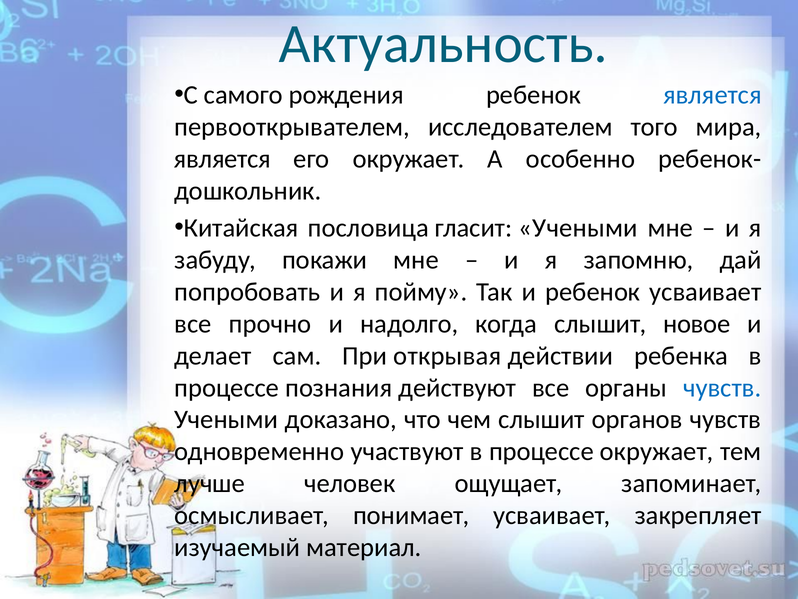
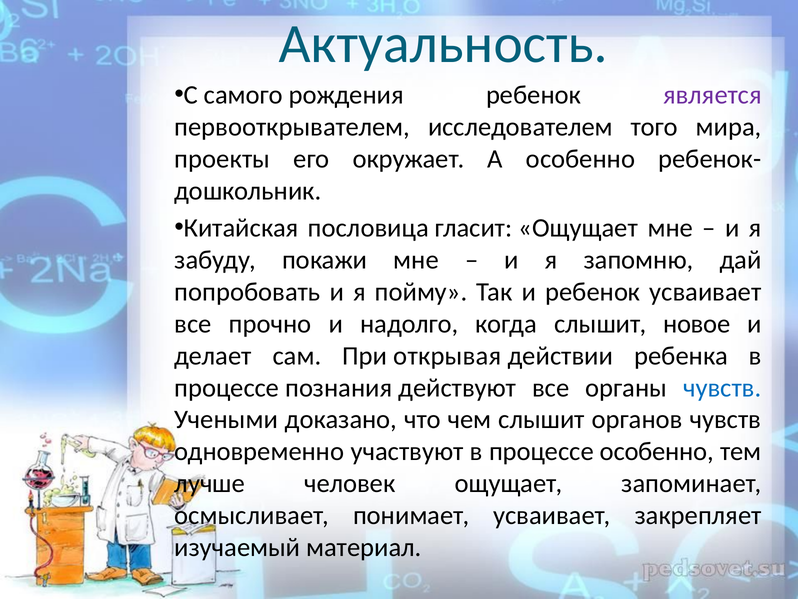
является colour: blue -> purple (712, 95)
является: является -> проекты (222, 159)
гласит Учеными: Учеными -> Ощущает (578, 228)
процессе окружает: окружает -> особенно (657, 451)
